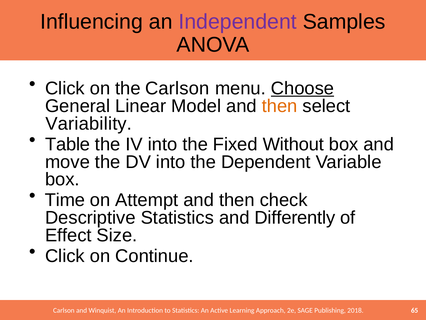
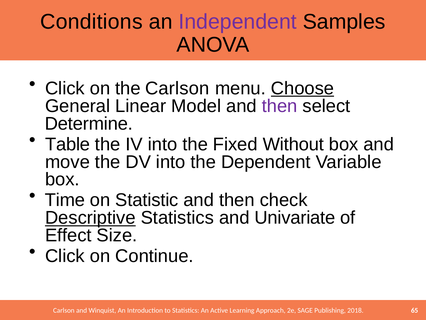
Influencing: Influencing -> Conditions (91, 22)
then colour: orange -> purple (280, 106)
Variability: Variability -> Determine (89, 123)
Attempt: Attempt -> Statistic (147, 200)
Descriptive underline: none -> present (90, 218)
Differently: Differently -> Univariate (295, 218)
